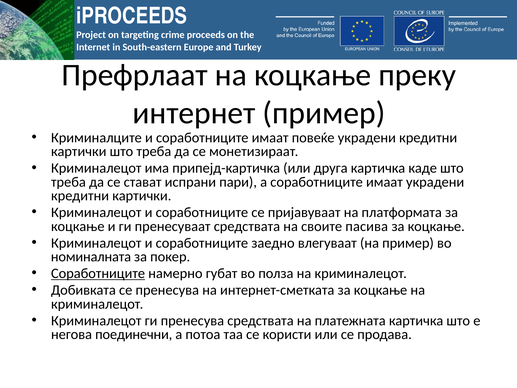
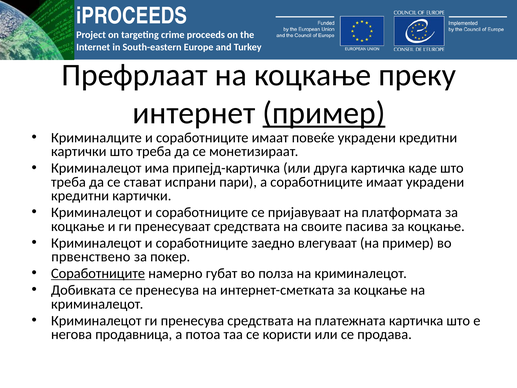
пример underline: none -> present (324, 113)
номиналната: номиналната -> првенствено (91, 257)
поединечни: поединечни -> продавница (134, 334)
